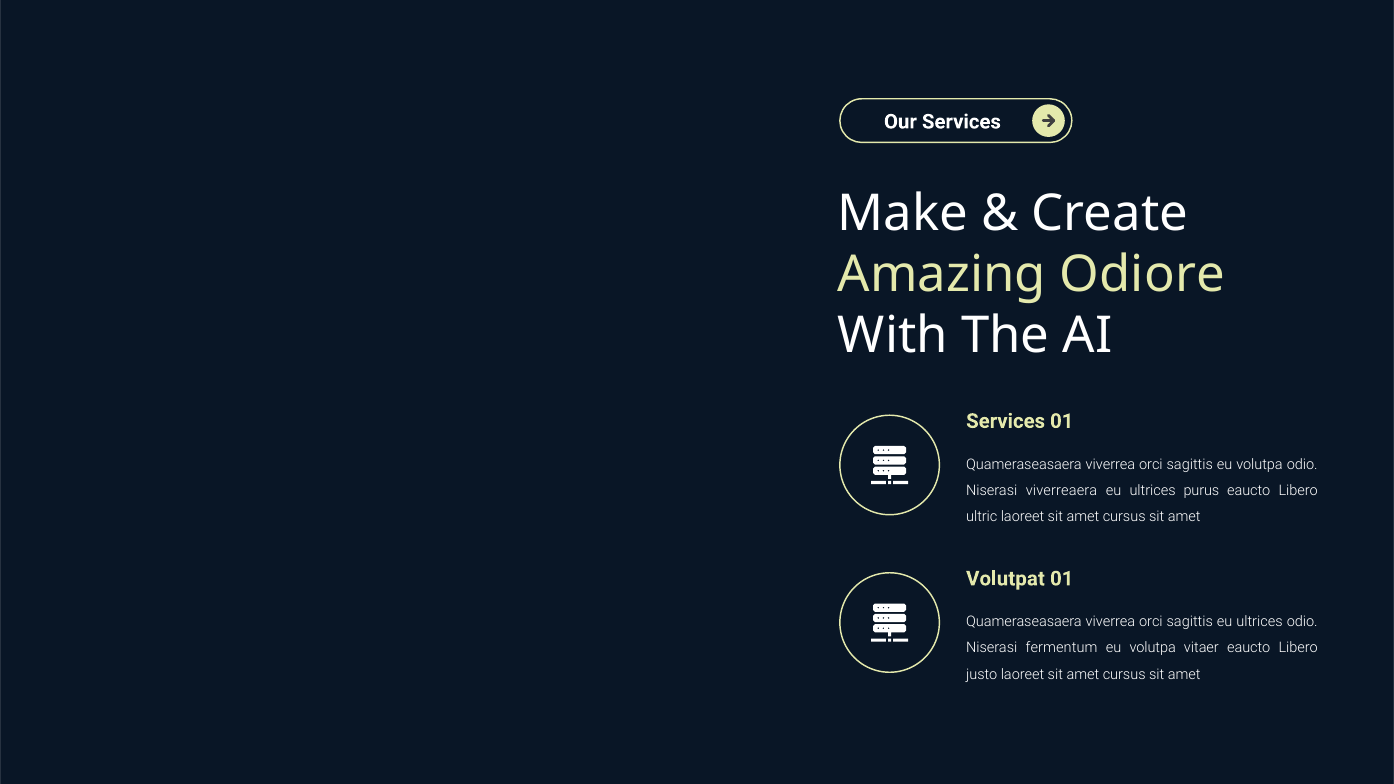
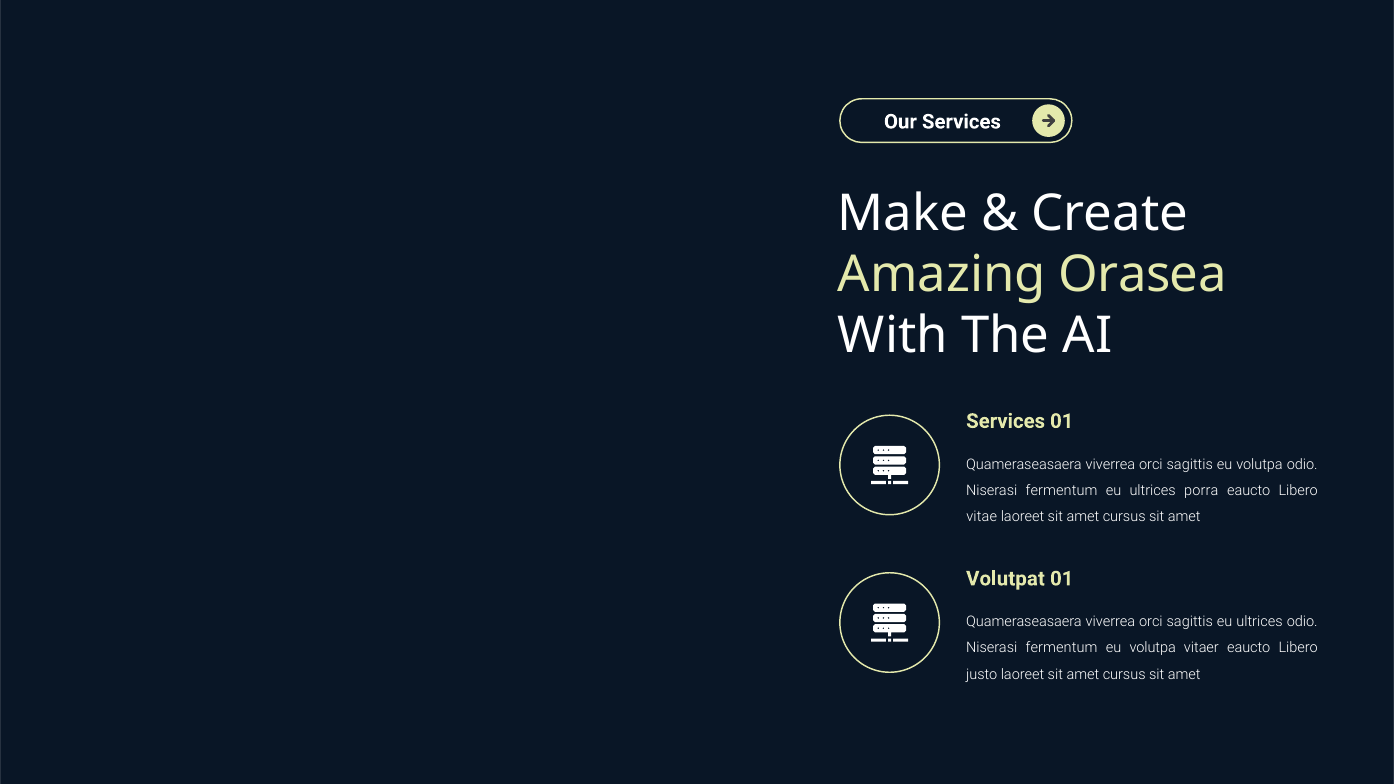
Odiore: Odiore -> Orasea (1143, 275)
viverreaera: viverreaera -> fermentum (1062, 491)
purus: purus -> porra (1201, 491)
ultric: ultric -> vitae (982, 517)
